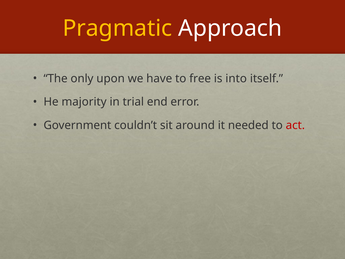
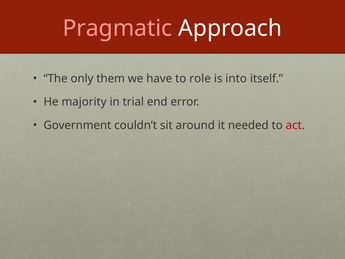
Pragmatic colour: yellow -> pink (117, 28)
upon: upon -> them (111, 78)
free: free -> role (200, 78)
